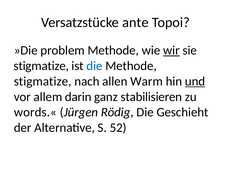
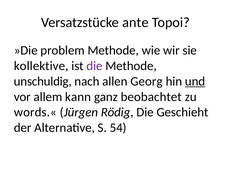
wir underline: present -> none (171, 50)
stigmatize: stigmatize -> kollektive (41, 66)
die colour: blue -> purple (94, 66)
stigmatize: stigmatize -> unschuldig (43, 81)
Warm: Warm -> Georg (146, 81)
darin: darin -> kann (78, 96)
stabilisieren: stabilisieren -> beobachtet (151, 96)
52: 52 -> 54 (118, 127)
